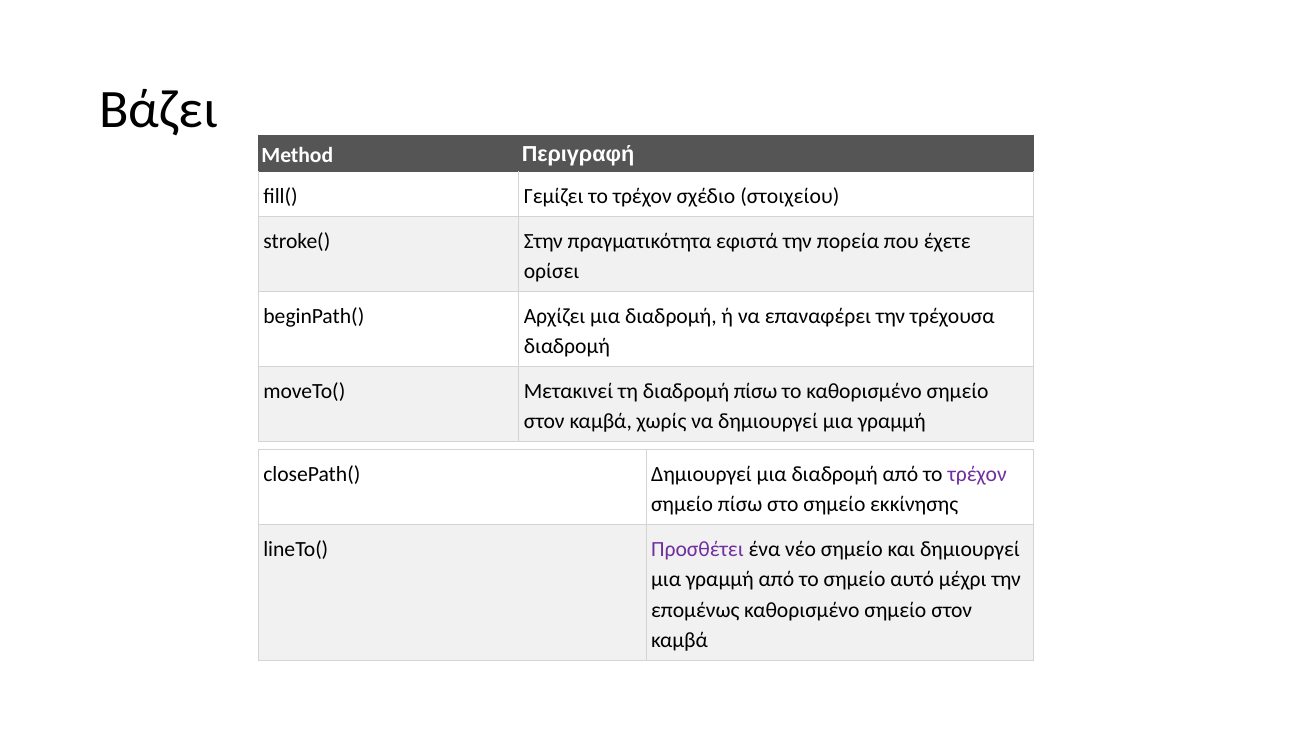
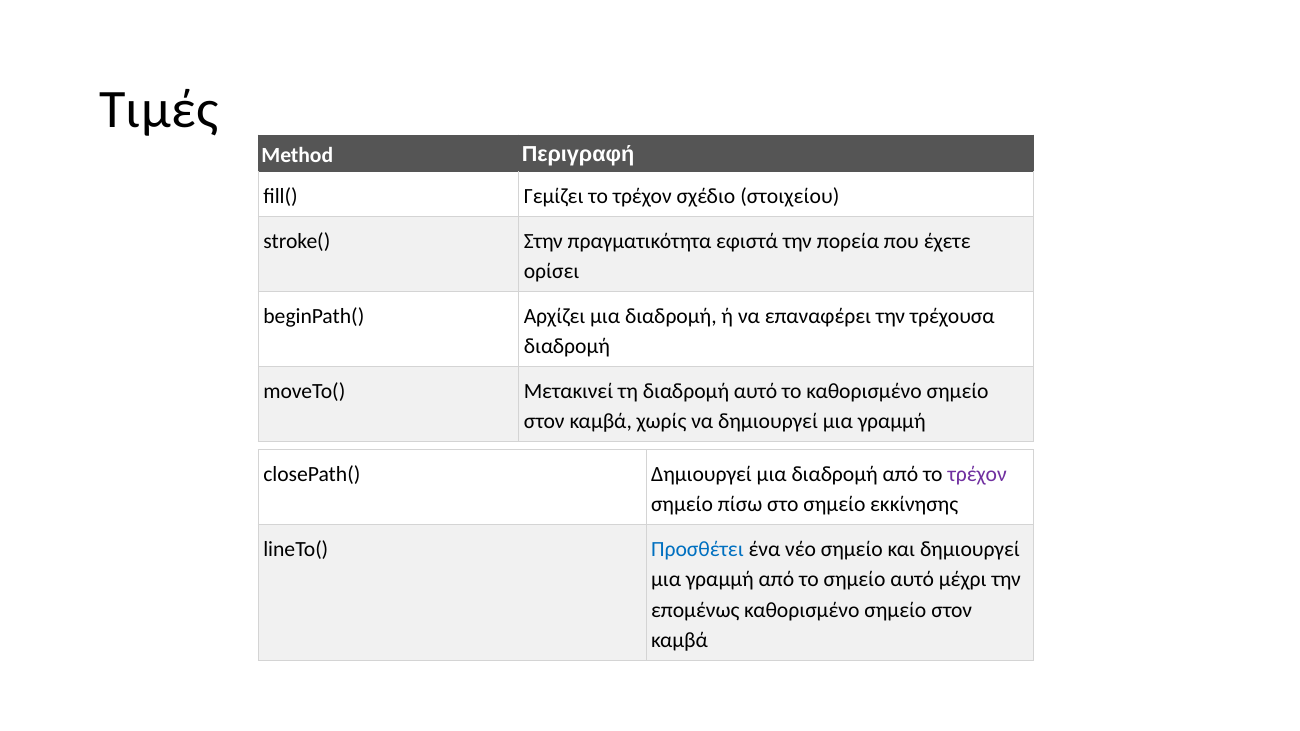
Βάζει: Βάζει -> Τιμές (159, 109)
διαδρομή πίσω: πίσω -> αυτό (756, 391)
Προσθέτει colour: purple -> blue (697, 549)
